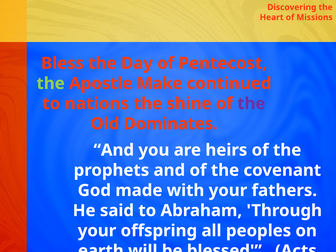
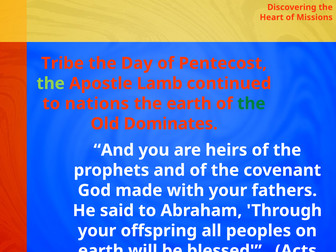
Bless: Bless -> Tribe (62, 63)
Make: Make -> Lamb (160, 83)
the shine: shine -> earth (189, 104)
the colour: purple -> green (251, 104)
